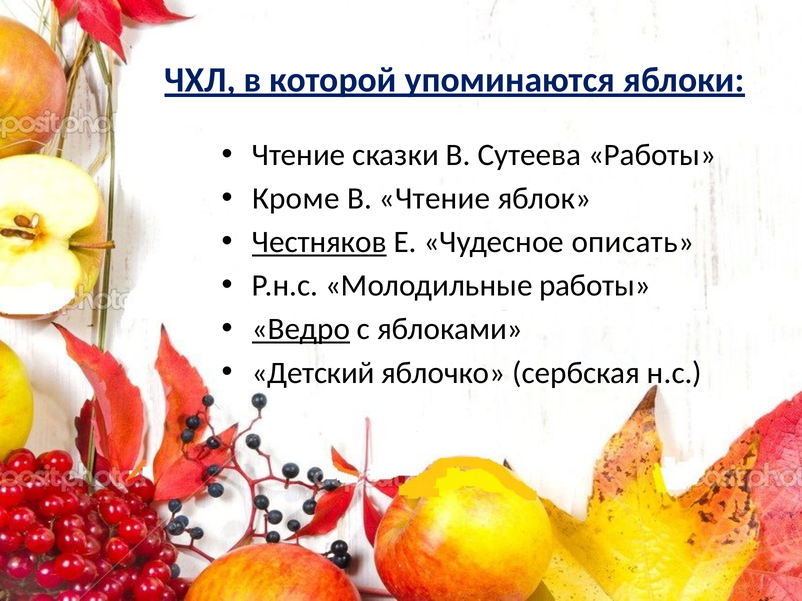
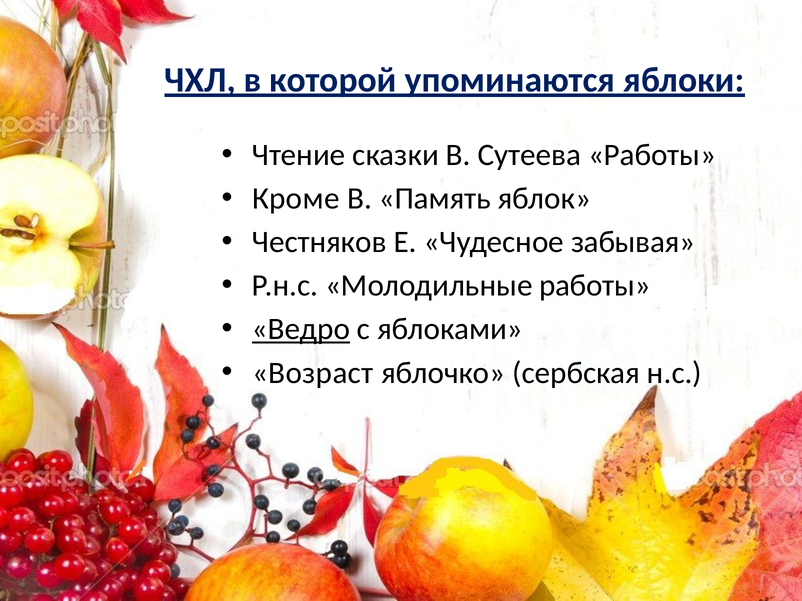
В Чтение: Чтение -> Память (435, 199)
Честняков underline: present -> none (319, 242)
описать: описать -> забывая (633, 242)
Детский: Детский -> Возраст (313, 373)
